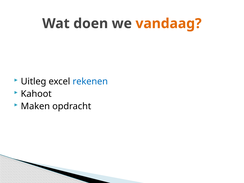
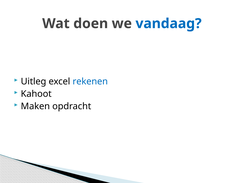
vandaag colour: orange -> blue (169, 24)
